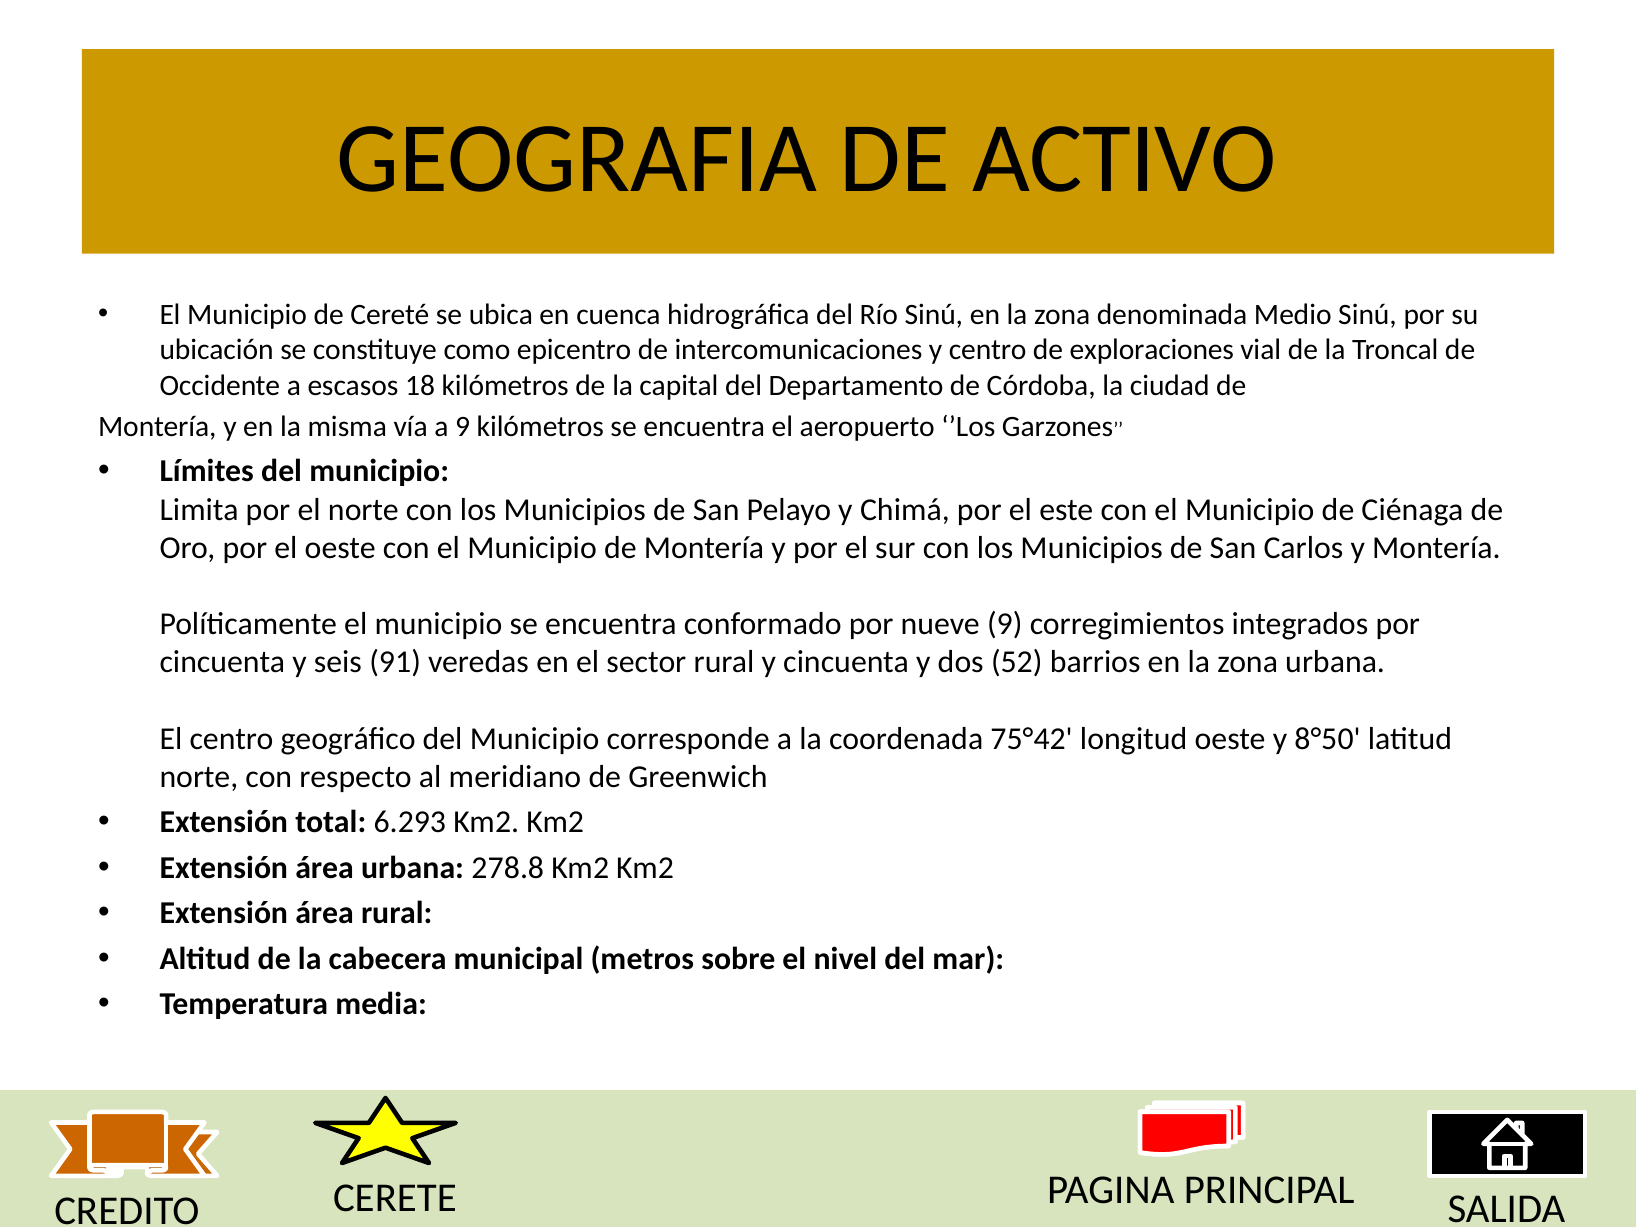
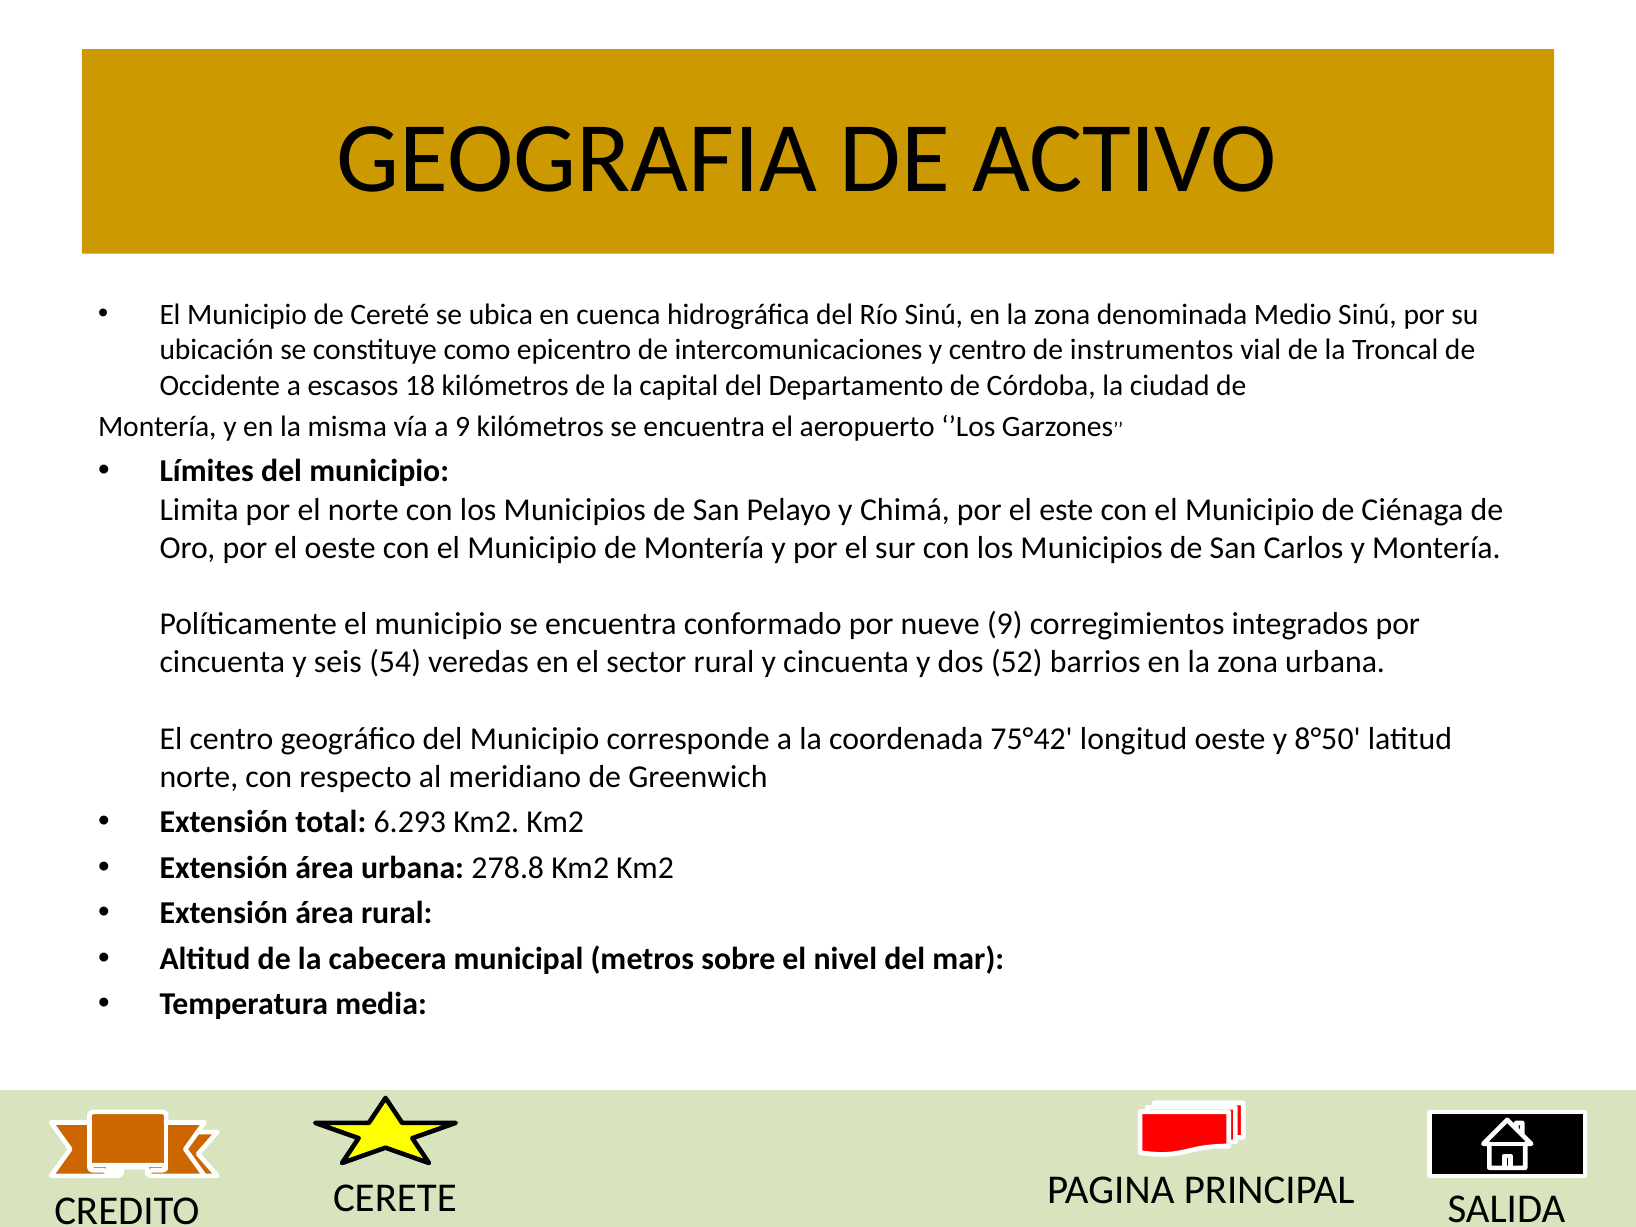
exploraciones: exploraciones -> instrumentos (1152, 350)
91: 91 -> 54 (395, 662)
